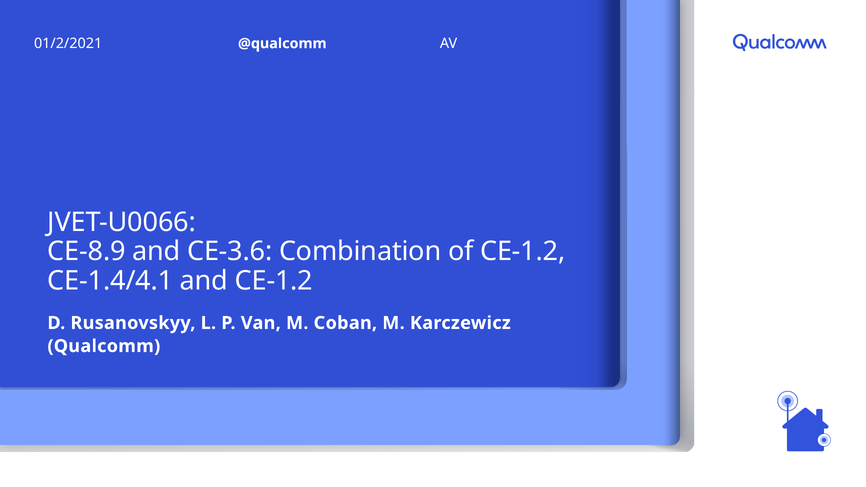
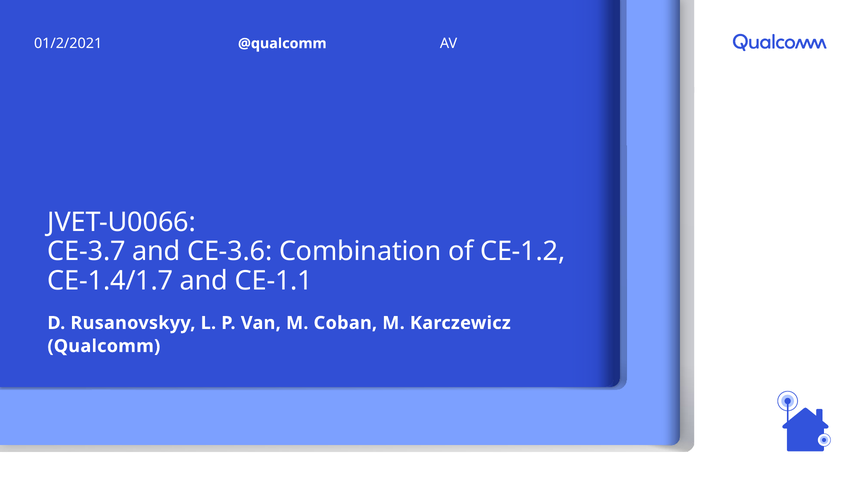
CE-8.9: CE-8.9 -> CE-3.7 (87, 251)
CE-1.4/4.1: CE-1.4/4.1 -> CE-1.4/1.7 (110, 281)
and CE-1.2: CE-1.2 -> CE-1.1 (274, 281)
